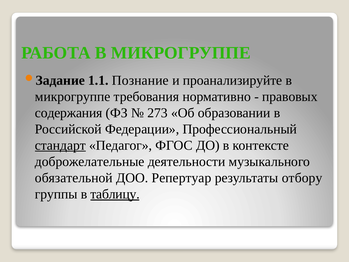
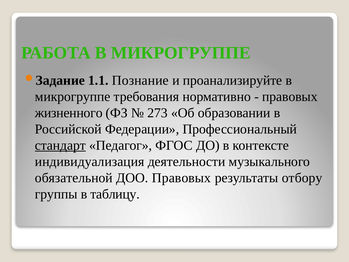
содержания: содержания -> жизненного (69, 113)
доброжелательные: доброжелательные -> индивидуализация (90, 161)
ДОО Репертуар: Репертуар -> Правовых (181, 178)
таблицу underline: present -> none (115, 194)
